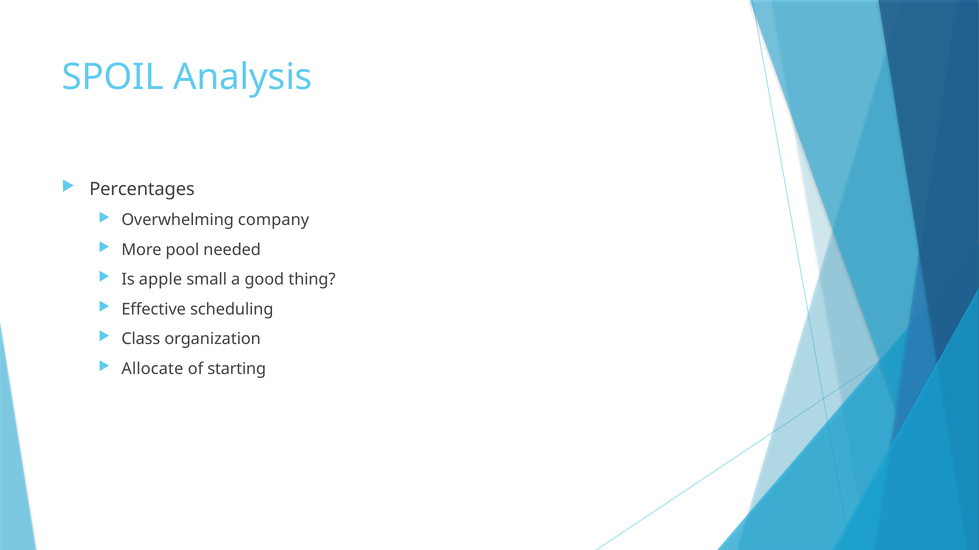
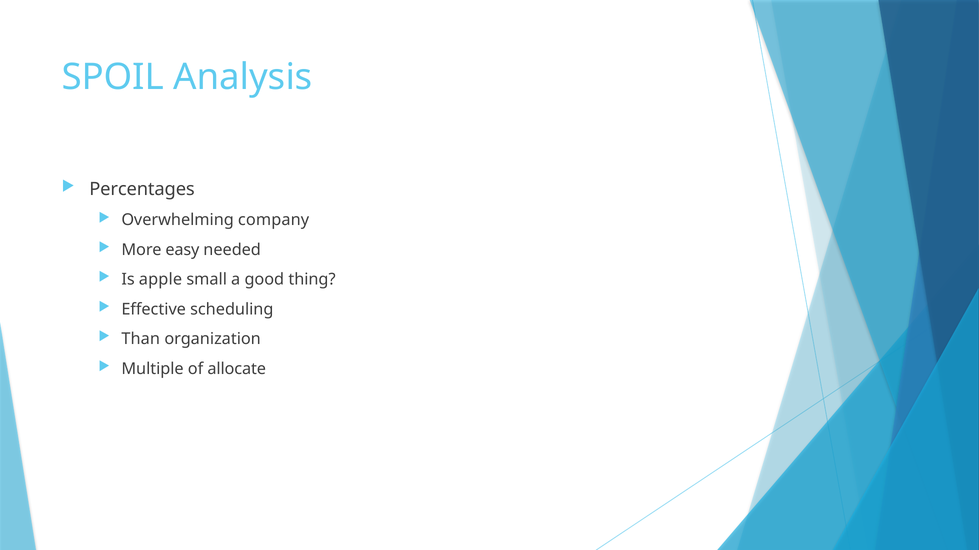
pool: pool -> easy (182, 250)
Class: Class -> Than (141, 339)
Allocate: Allocate -> Multiple (153, 369)
starting: starting -> allocate (237, 369)
